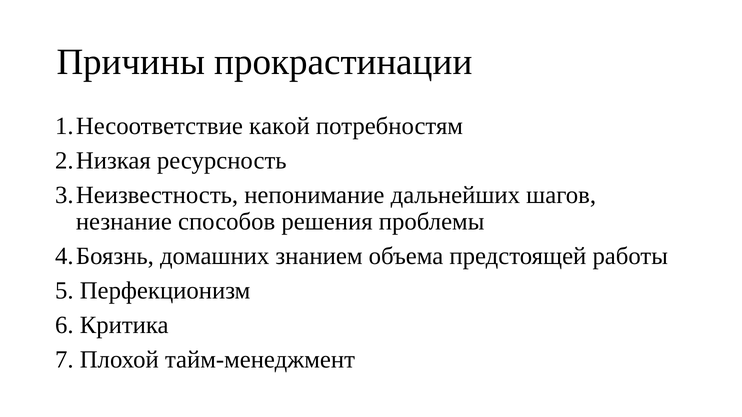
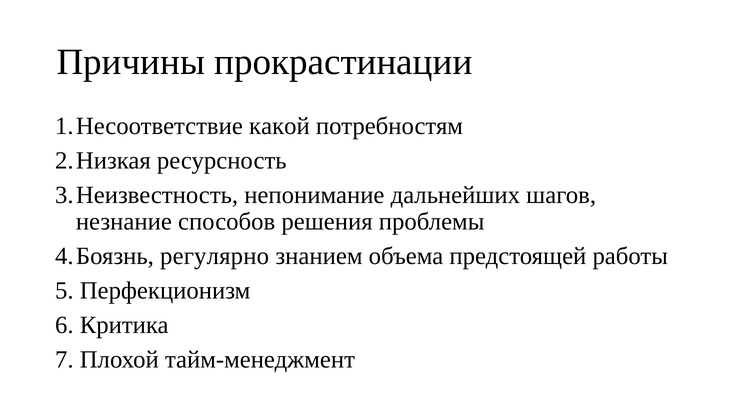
домашних: домашних -> регулярно (215, 256)
